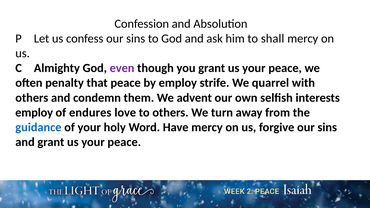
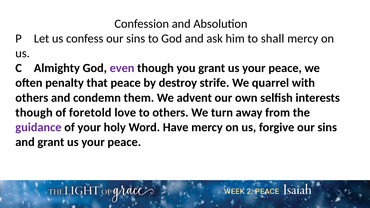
by employ: employ -> destroy (178, 83)
employ: employ -> though (34, 113)
endures: endures -> foretold (90, 113)
guidance colour: blue -> purple (38, 127)
